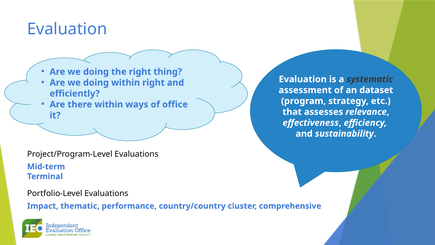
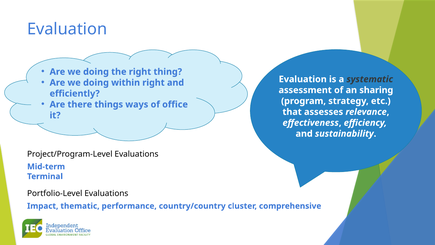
dataset: dataset -> sharing (376, 90)
there within: within -> things (109, 104)
